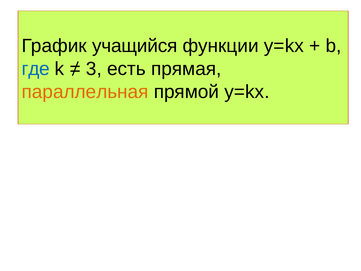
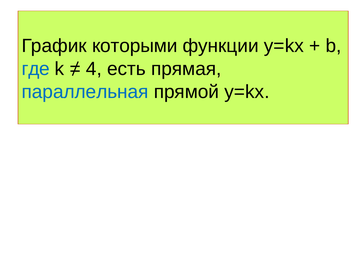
учащийся: учащийся -> которыми (135, 46)
3: 3 -> 4 (94, 69)
параллельная colour: orange -> blue (85, 92)
